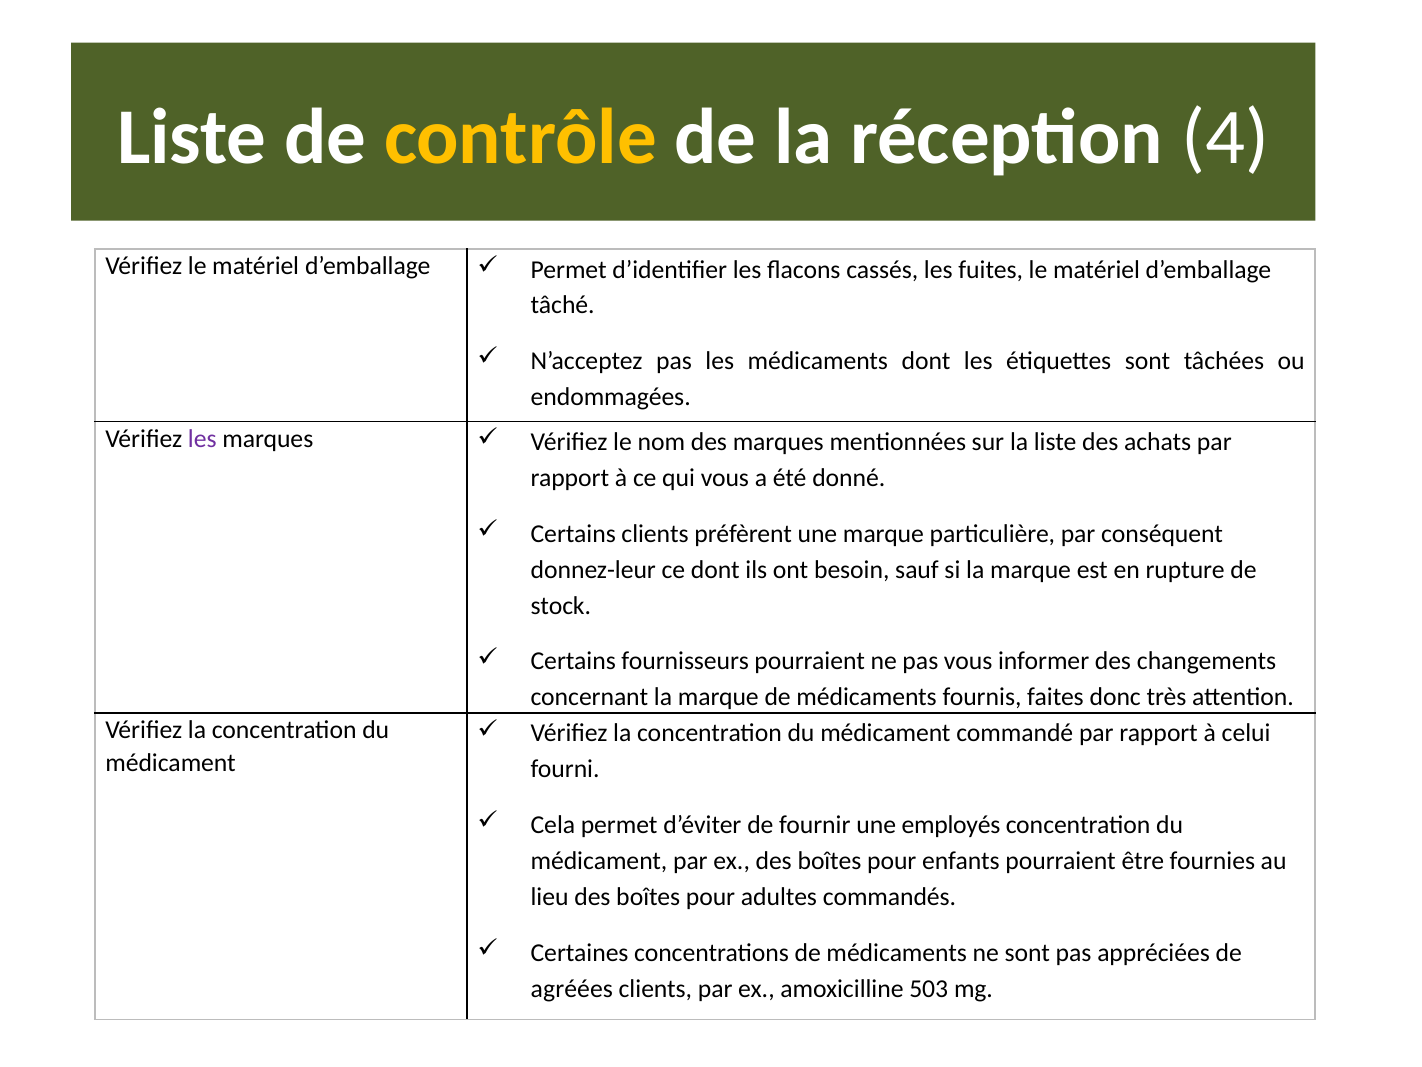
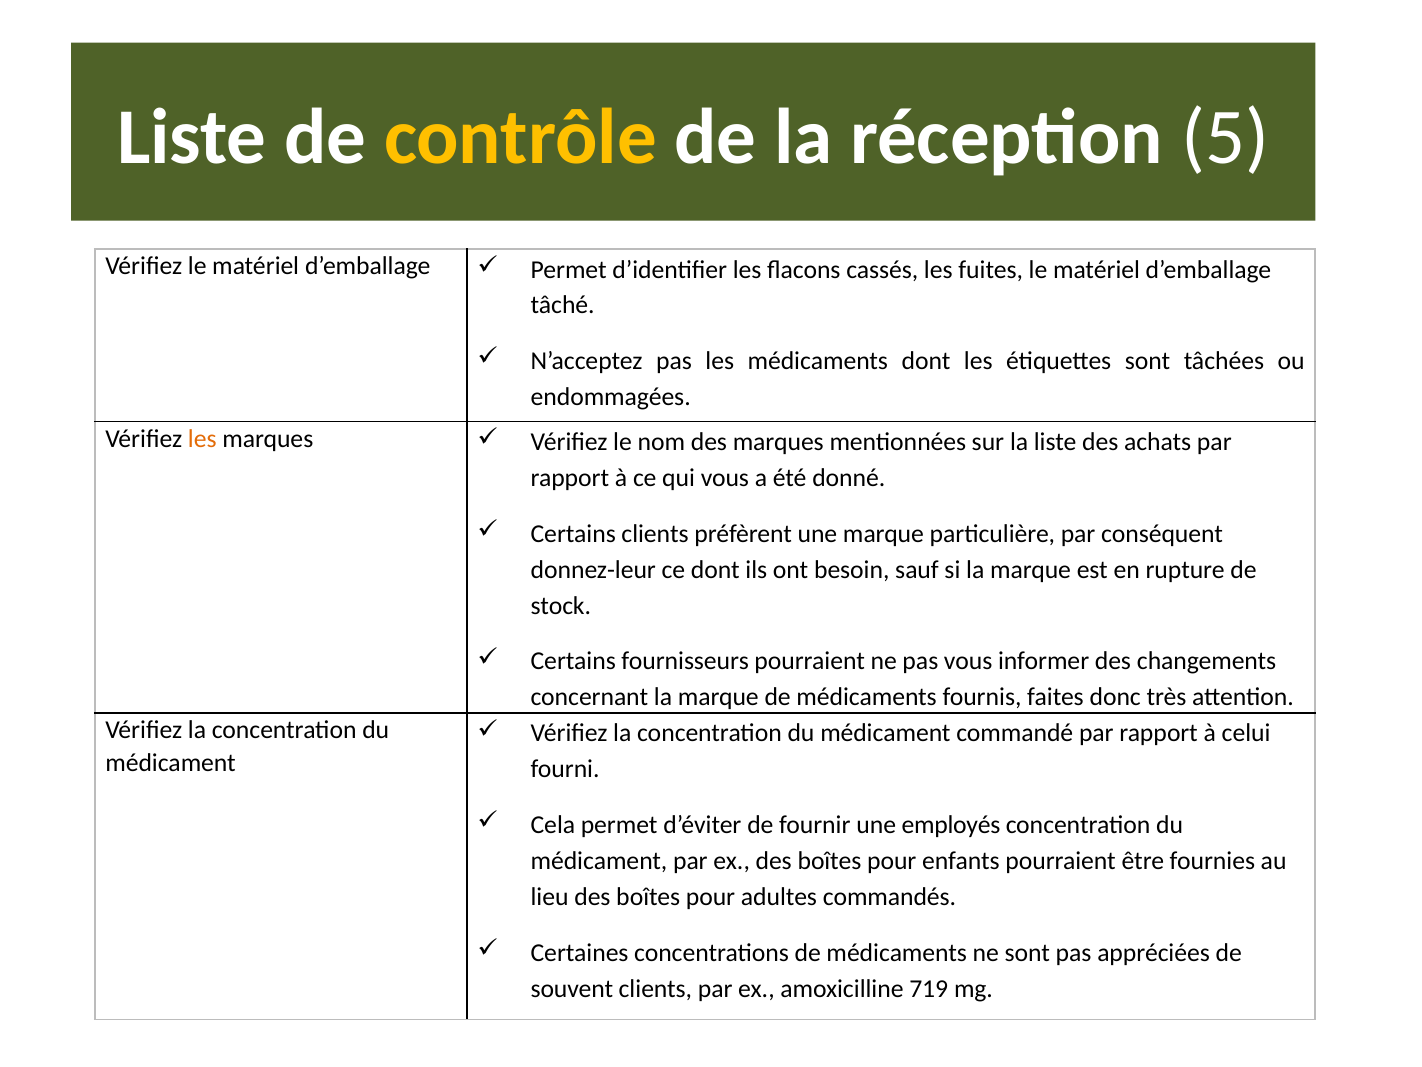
4: 4 -> 5 (1225, 137)
les colour: purple -> orange (202, 439)
agréées: agréées -> souvent (572, 988)
503: 503 -> 719 (929, 988)
